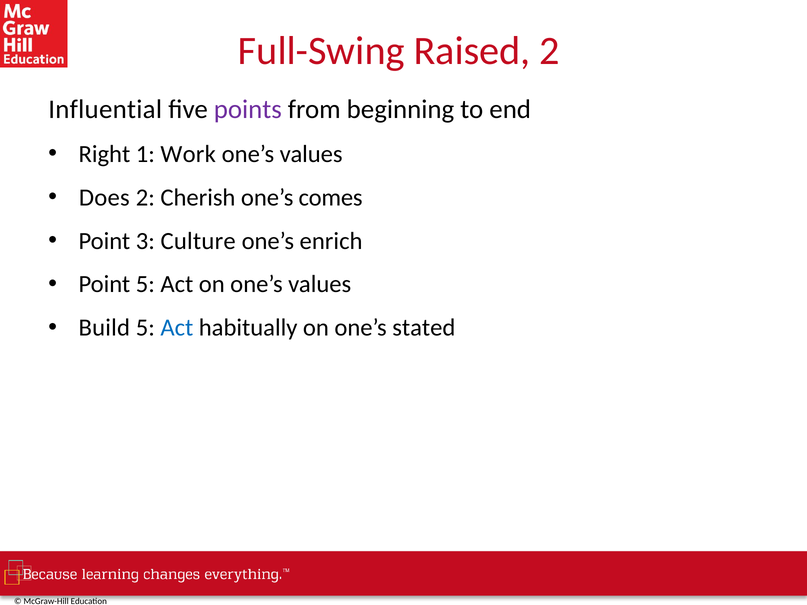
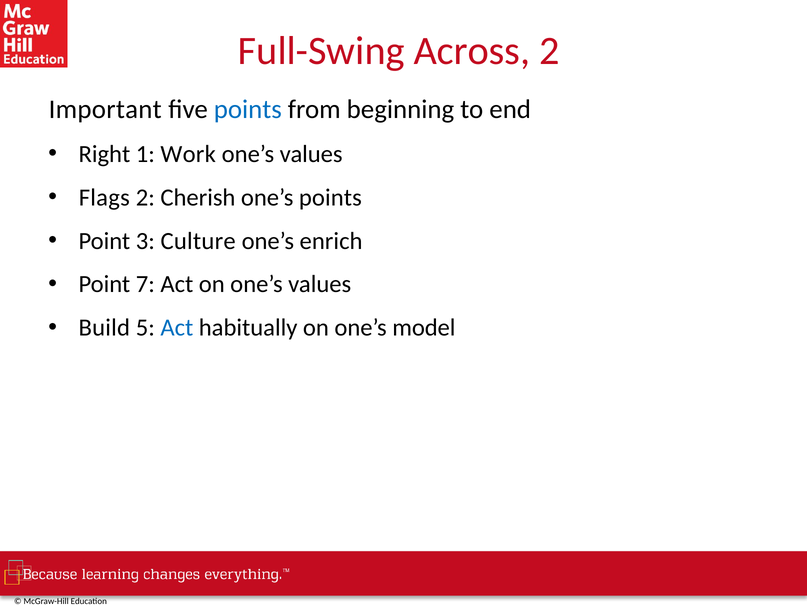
Raised: Raised -> Across (472, 51)
Influential: Influential -> Important (105, 109)
points colour: purple -> blue (248, 109)
Does: Does -> Flags (104, 198)
one’s comes: comes -> points (330, 198)
Point 5: 5 -> 7 (145, 284)
stated: stated -> model (424, 328)
